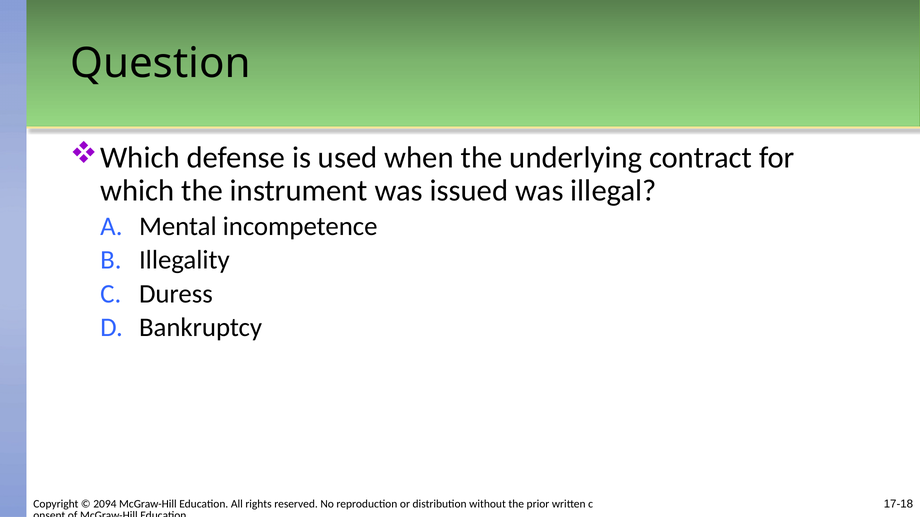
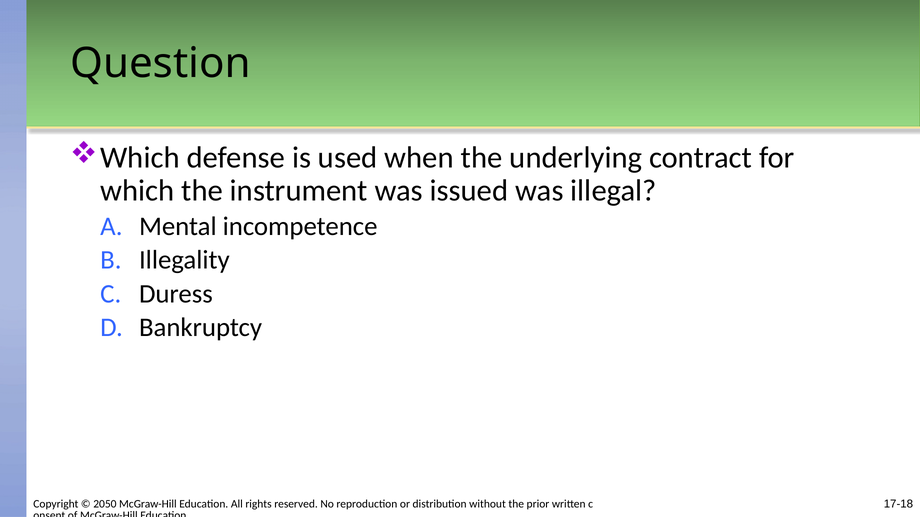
2094: 2094 -> 2050 (105, 504)
